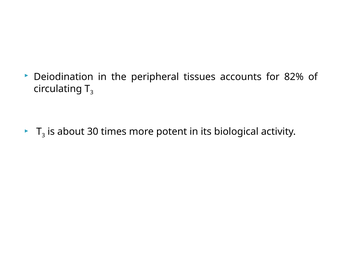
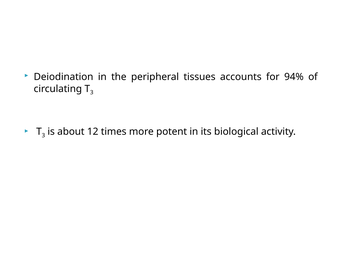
82%: 82% -> 94% (294, 77)
30: 30 -> 12 (93, 131)
